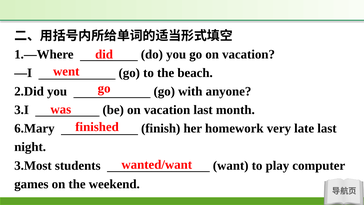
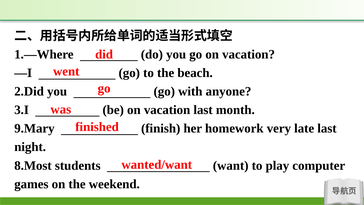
6.Mary: 6.Mary -> 9.Mary (34, 128)
3.Most: 3.Most -> 8.Most (33, 165)
